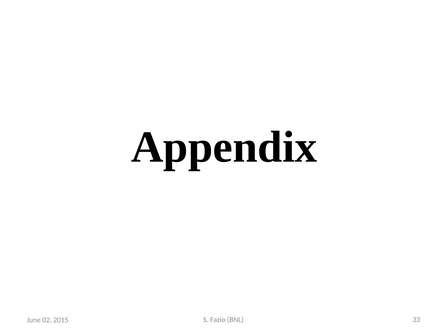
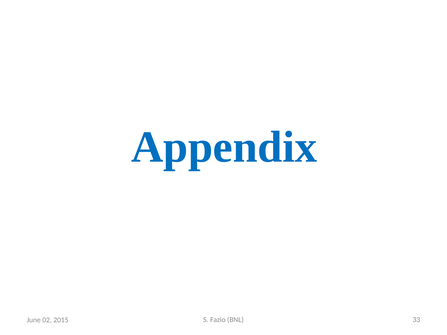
Appendix colour: black -> blue (224, 147)
